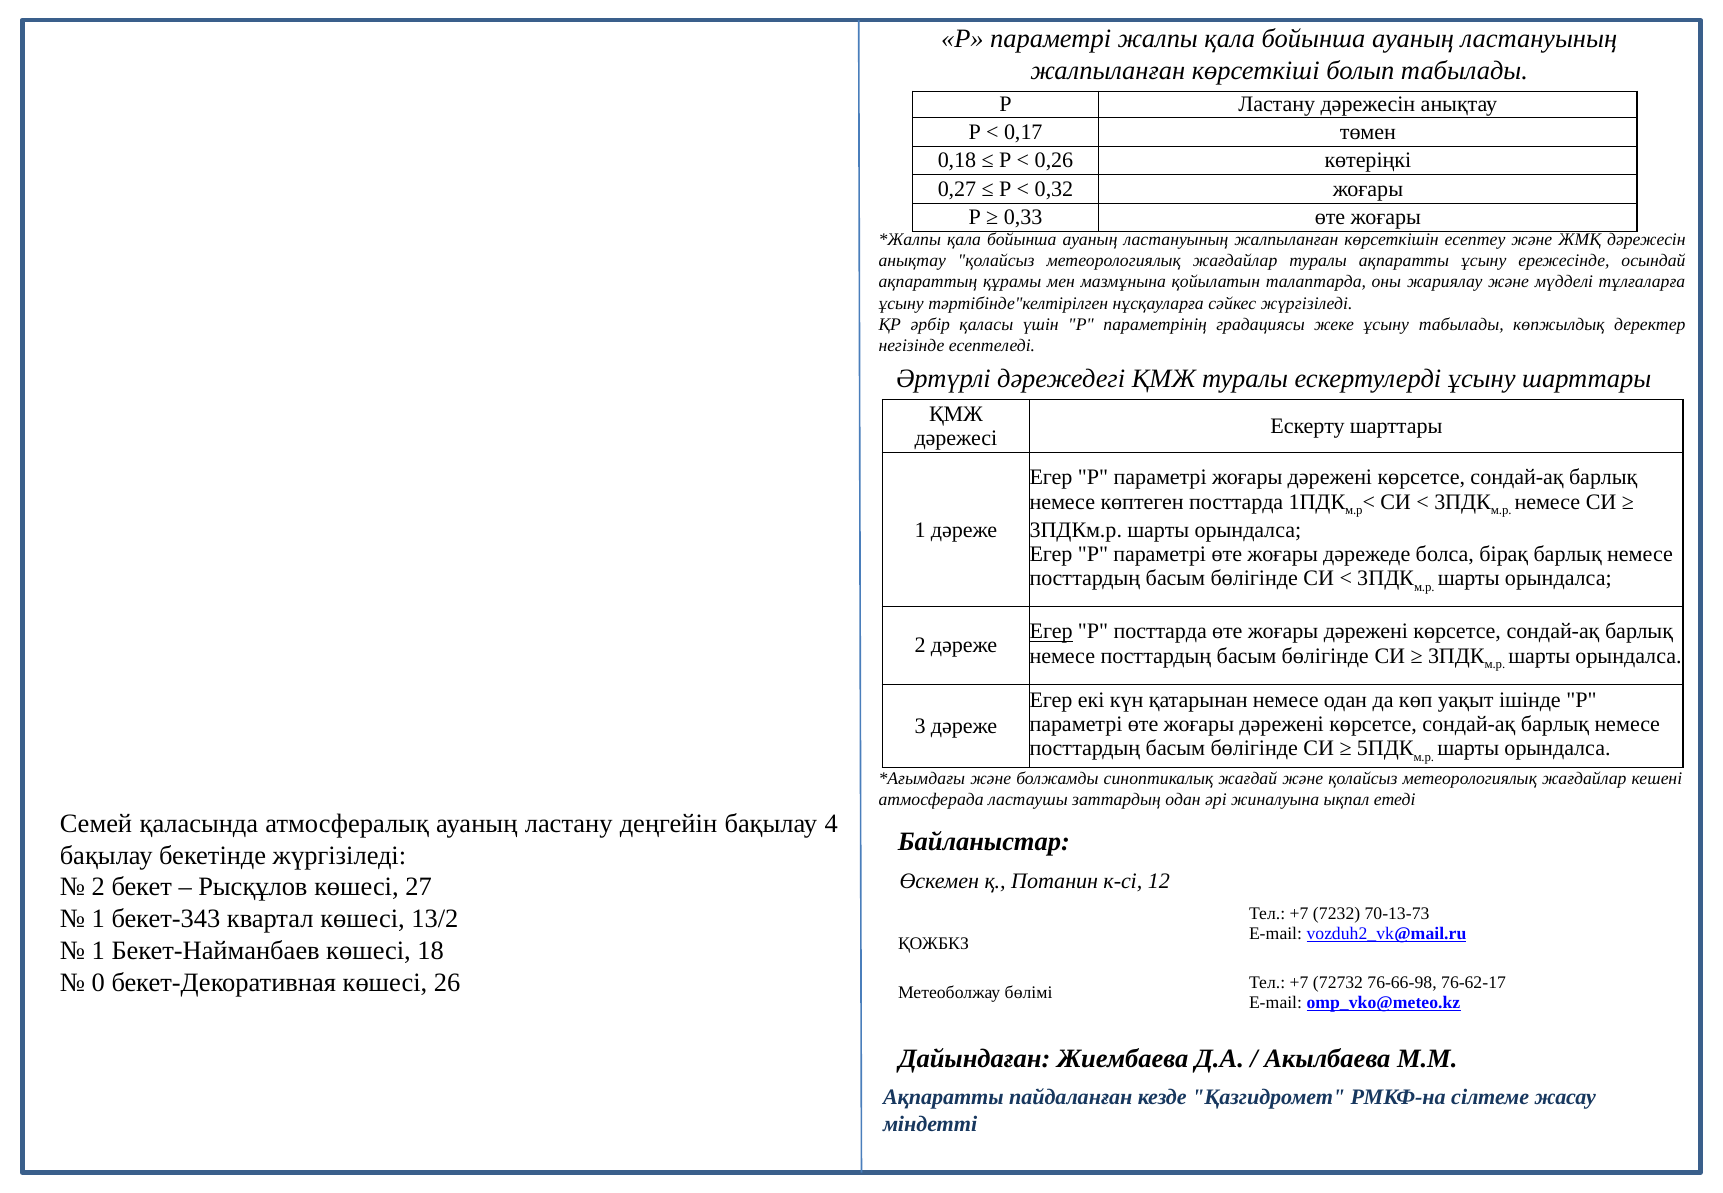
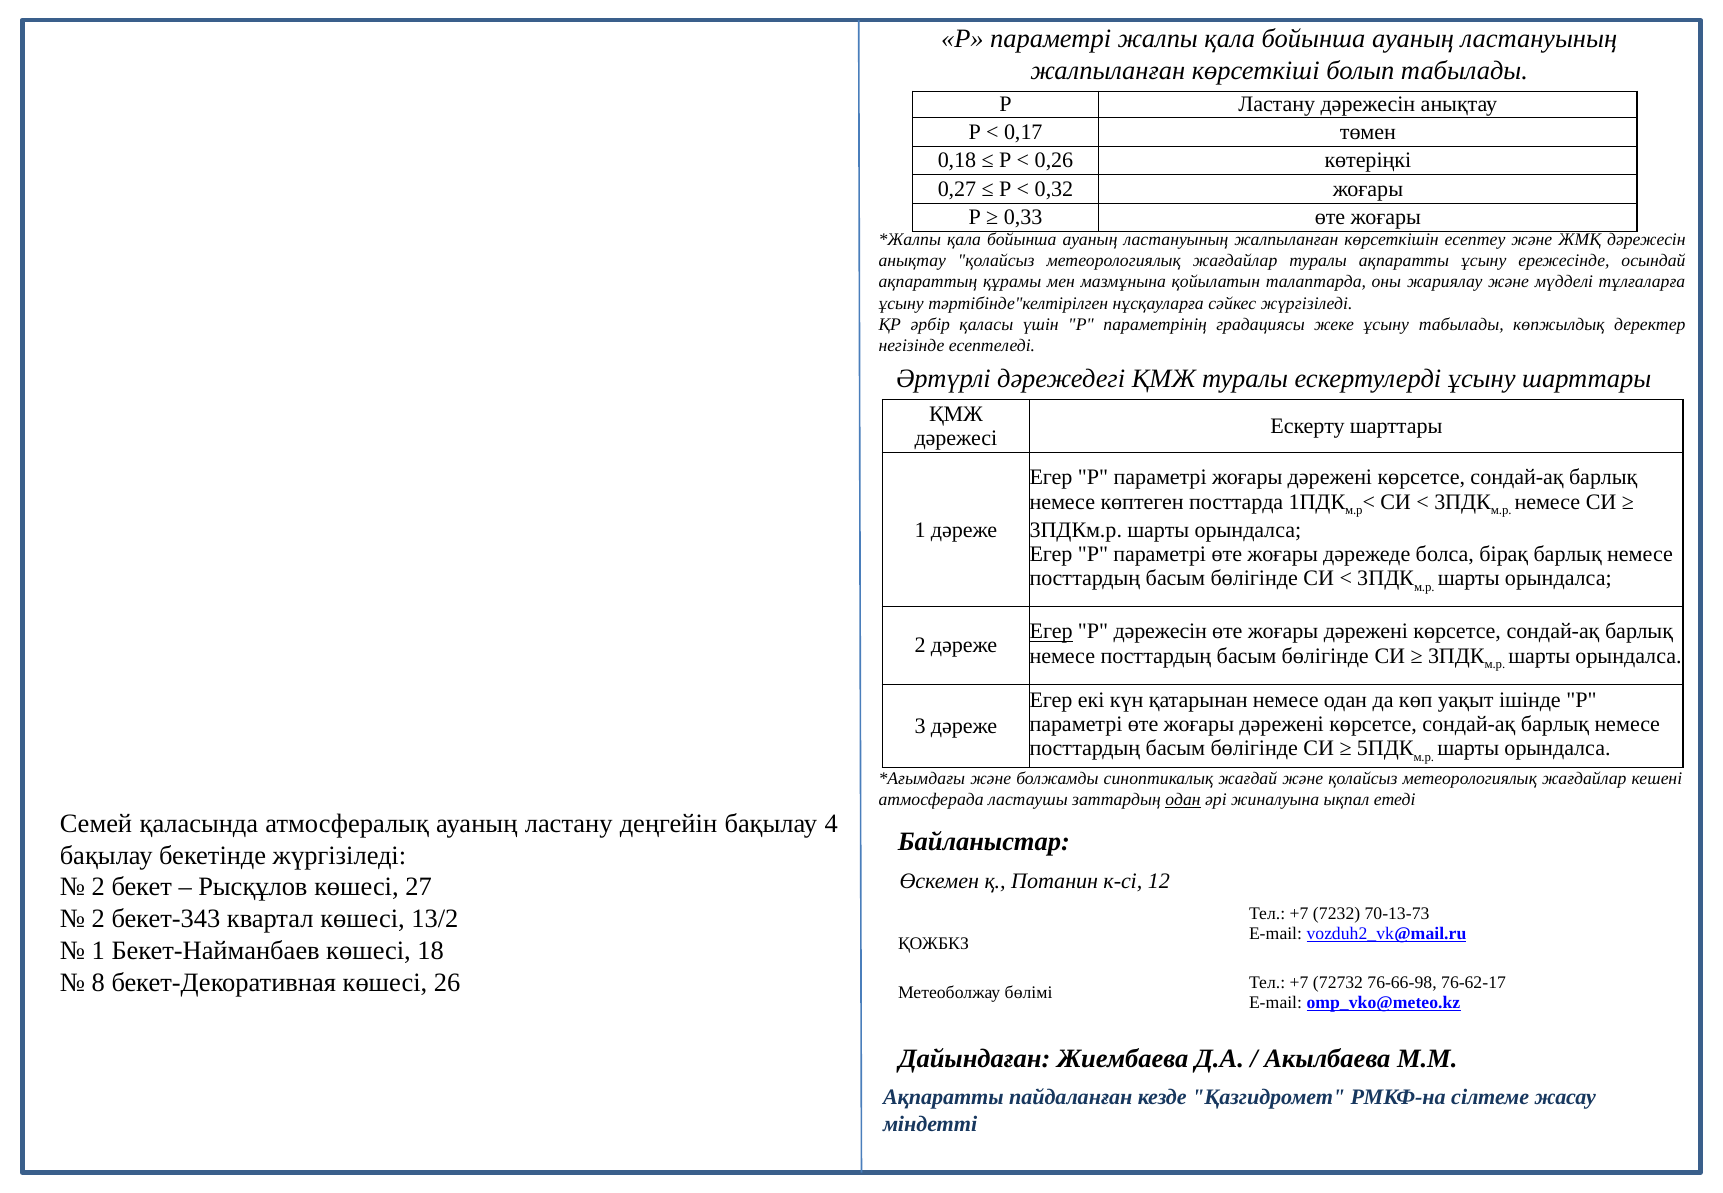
Р посттарда: посттарда -> дәрежесін (1160, 632)
одан underline: none -> present (1183, 800)
1: 1 -> 2 (98, 919)
0: 0 -> 8 (98, 982)
